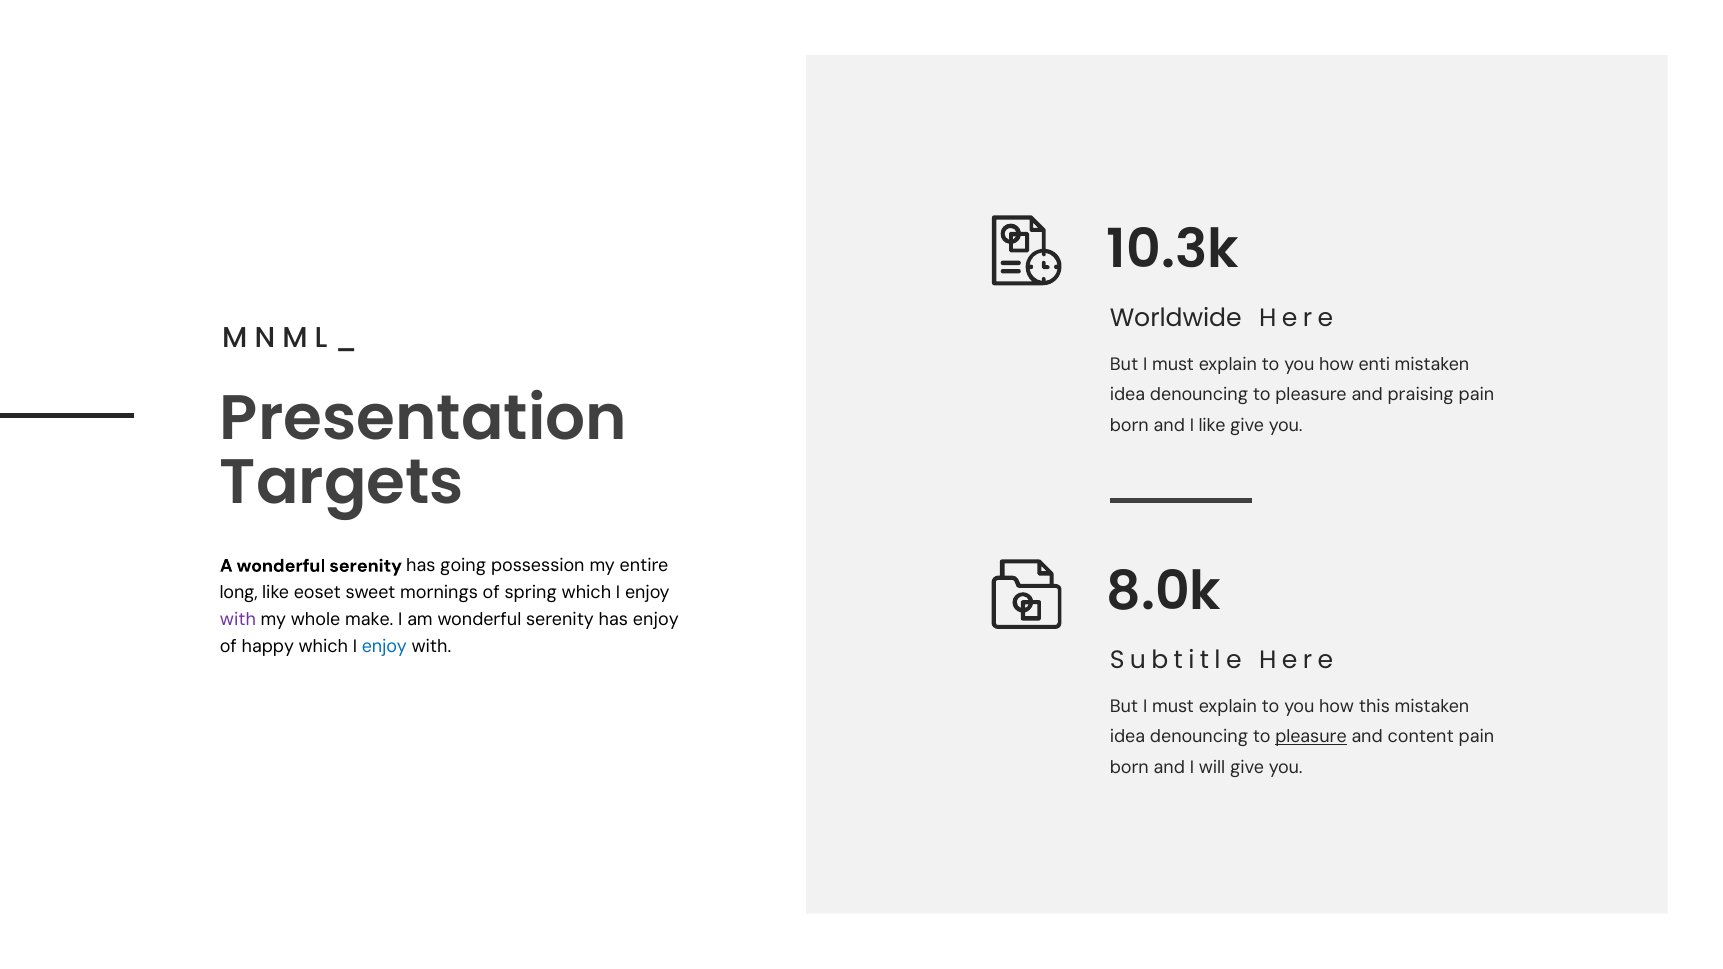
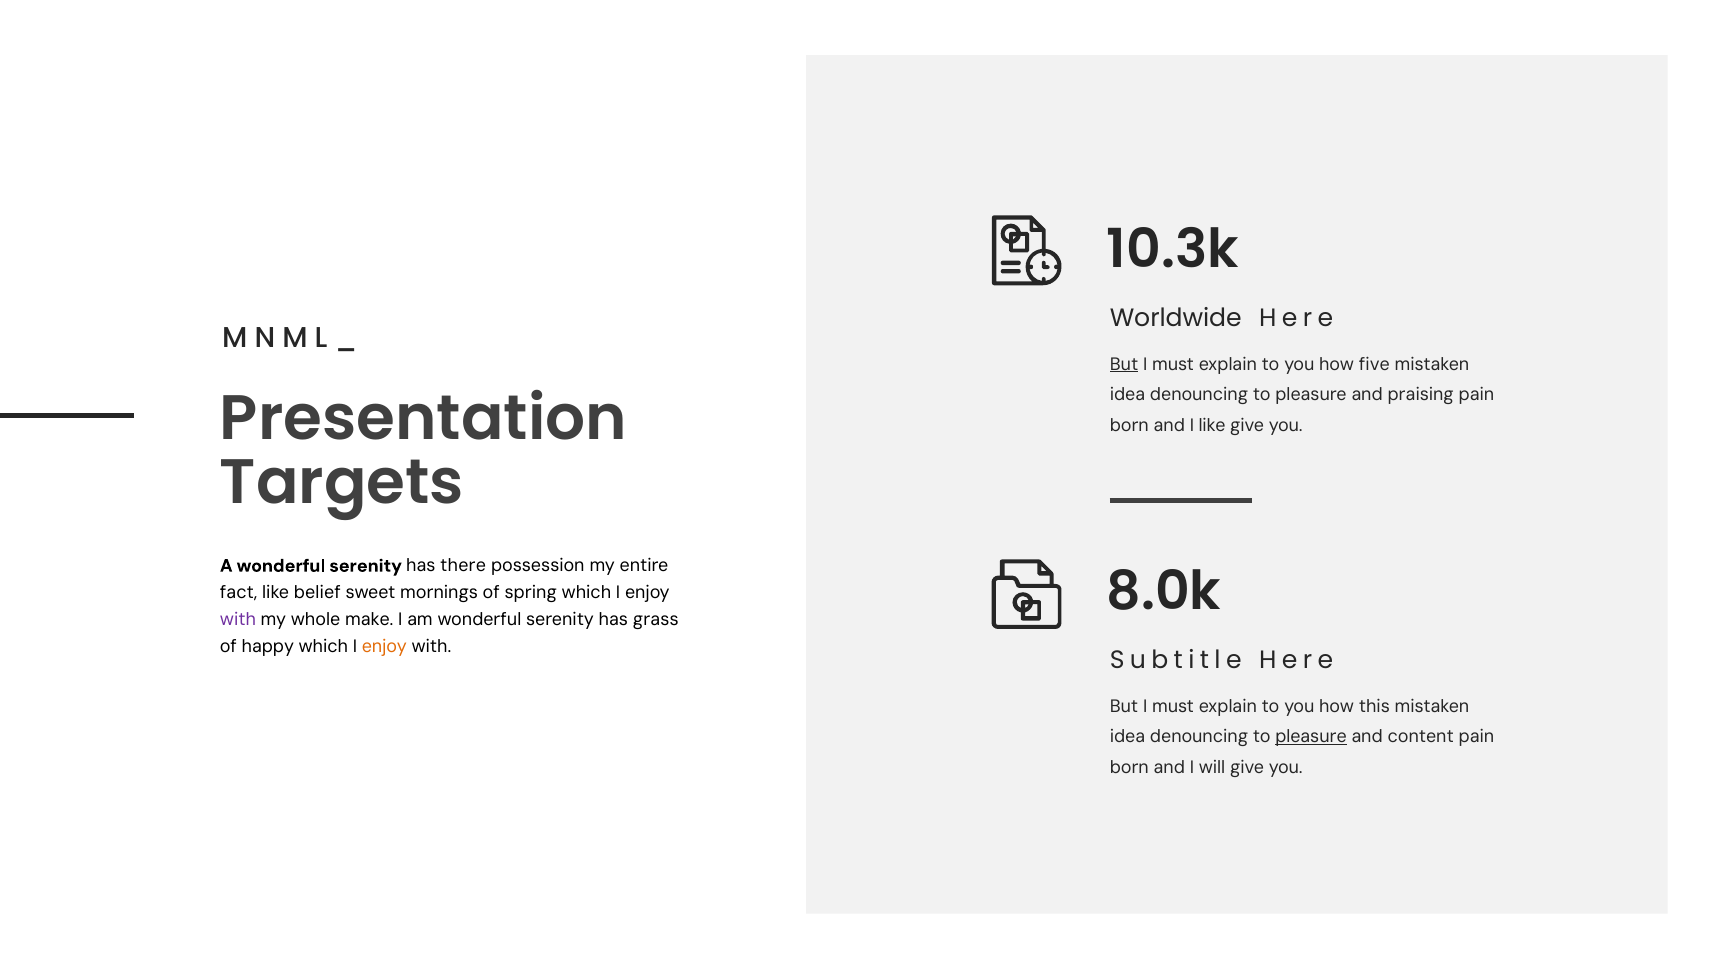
But underline: none -> present (1124, 364)
enti: enti -> five (1374, 364)
going: going -> there (463, 566)
long: long -> fact (239, 593)
eoset: eoset -> belief (317, 593)
has enjoy: enjoy -> grass (656, 620)
enjoy colour: blue -> orange (384, 647)
